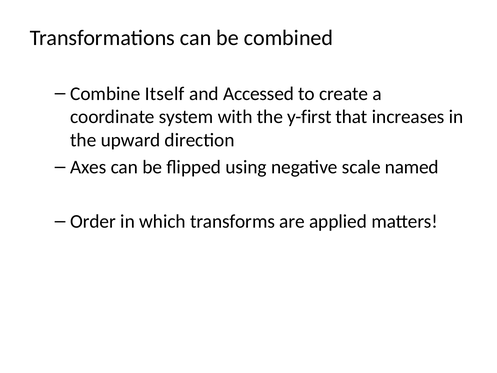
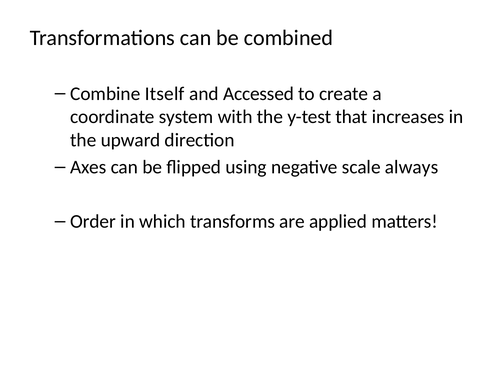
y-first: y-first -> y-test (309, 117)
named: named -> always (412, 167)
